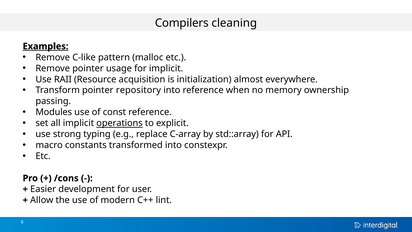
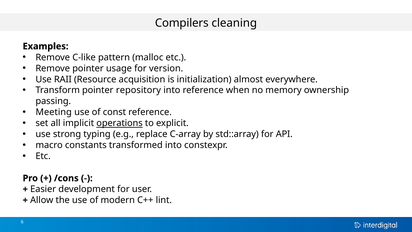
Examples underline: present -> none (46, 46)
for implicit: implicit -> version (166, 68)
Modules: Modules -> Meeting (54, 112)
